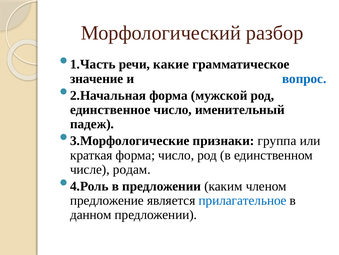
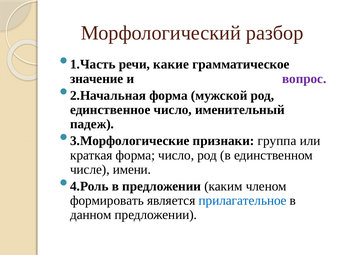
вопрос colour: blue -> purple (304, 78)
родам: родам -> имени (132, 169)
предложение: предложение -> формировать (107, 200)
